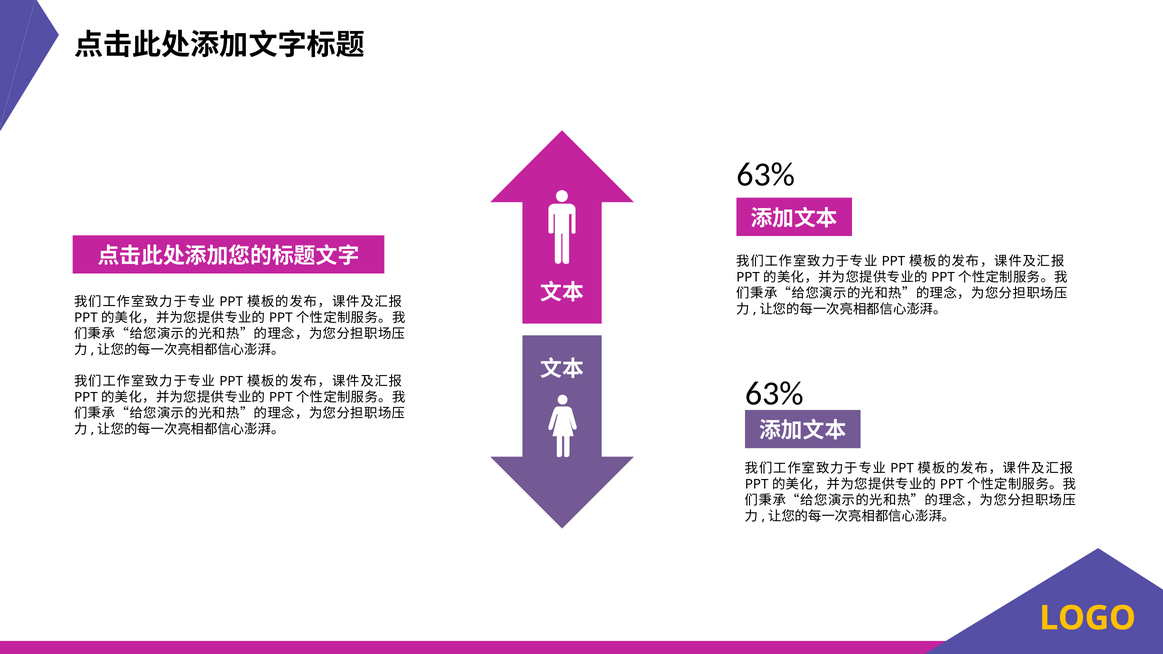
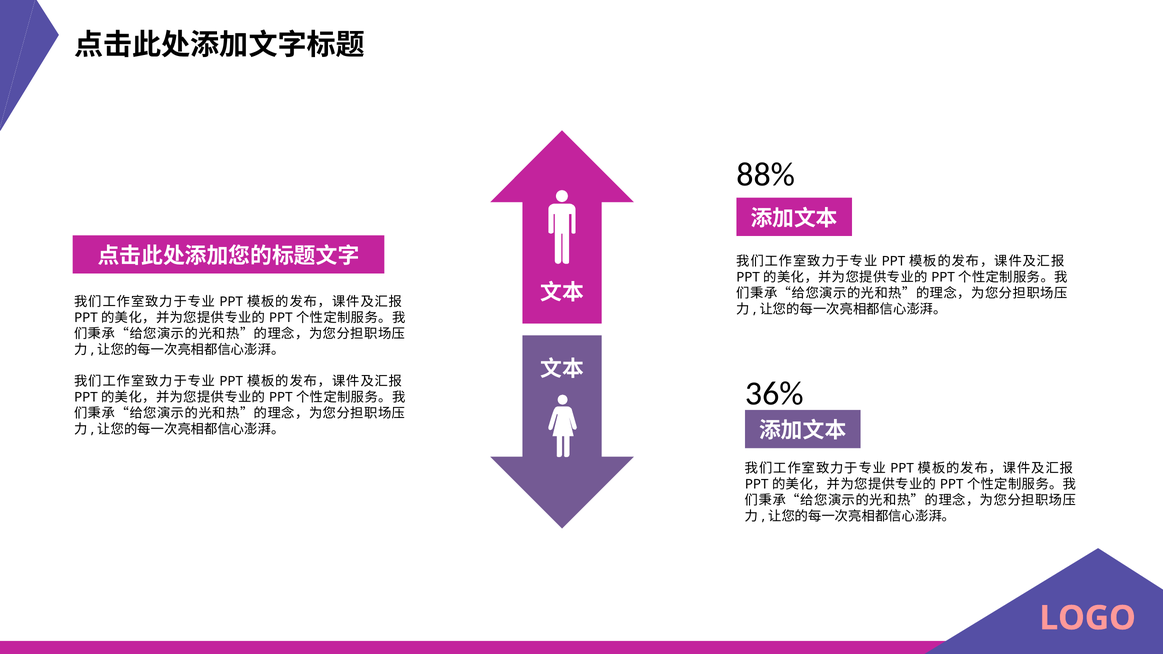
63%: 63% -> 88% (766, 175)
63%: 63% -> 36% (774, 394)
LOGO colour: yellow -> pink (1088, 618)
